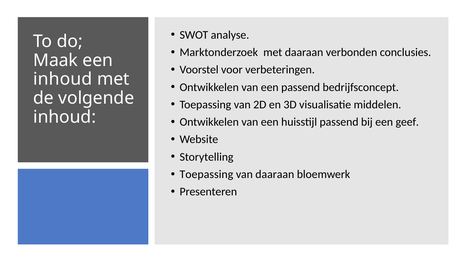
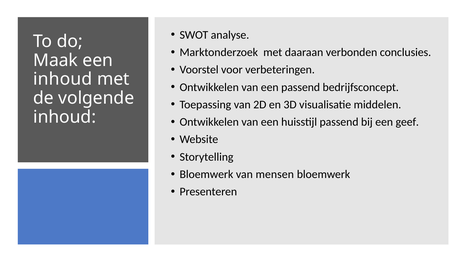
Toepassing: Toepassing -> Bloemwerk (206, 174)
van daaraan: daaraan -> mensen (275, 174)
